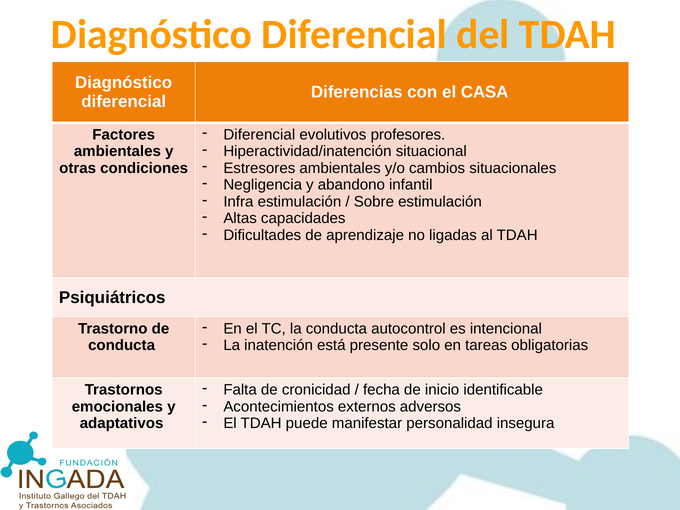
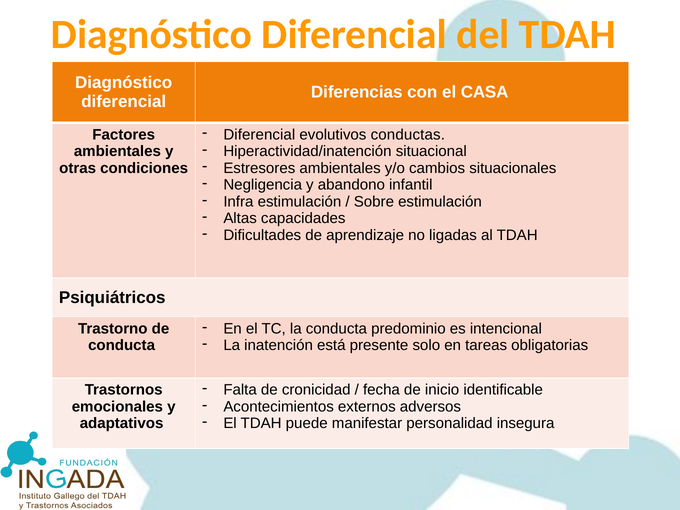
profesores: profesores -> conductas (408, 135)
autocontrol: autocontrol -> predominio (408, 329)
